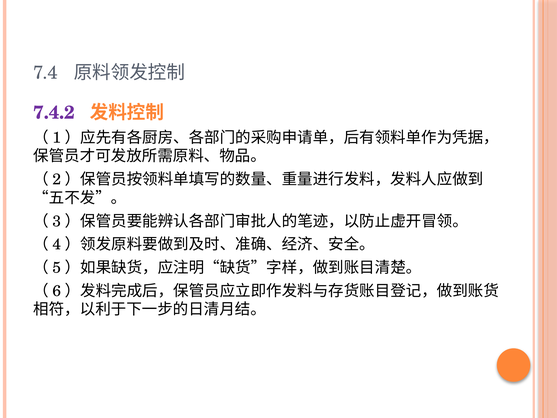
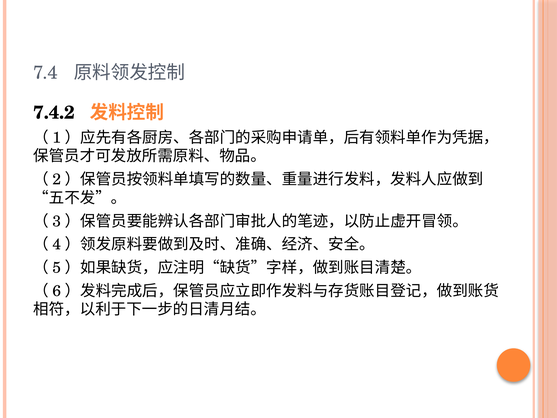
7.4.2 colour: purple -> black (54, 113)
